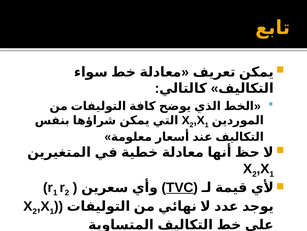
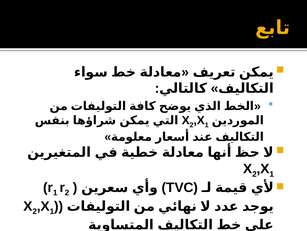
TVC underline: present -> none (180, 187)
